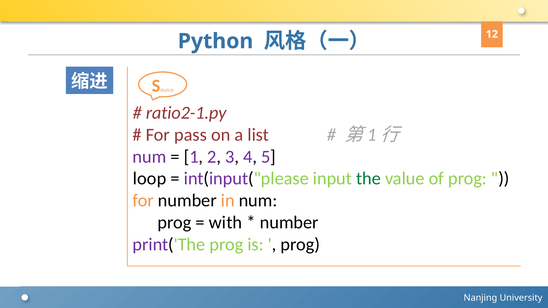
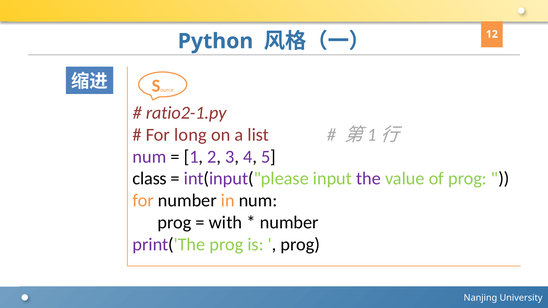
pass: pass -> long (191, 135)
loop: loop -> class (150, 179)
the colour: green -> purple (368, 179)
